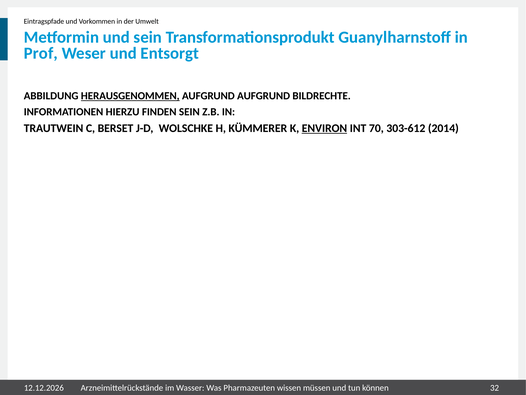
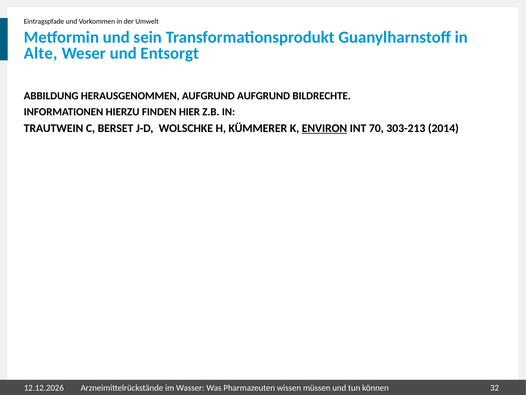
Prof: Prof -> Alte (41, 53)
HERAUSGENOMMEN underline: present -> none (130, 96)
FINDEN SEIN: SEIN -> HIER (189, 112)
303-612: 303-612 -> 303-213 (406, 128)
